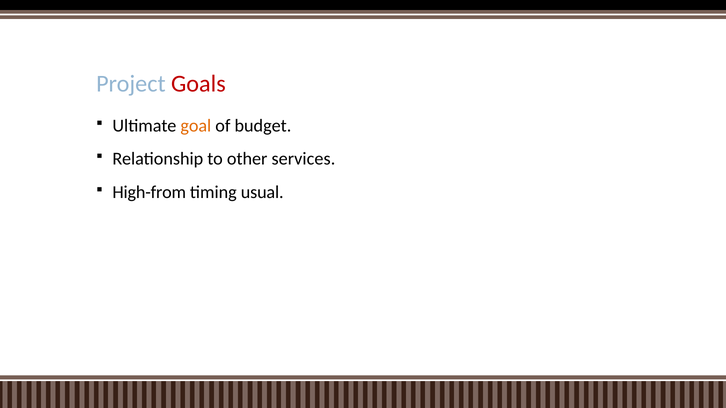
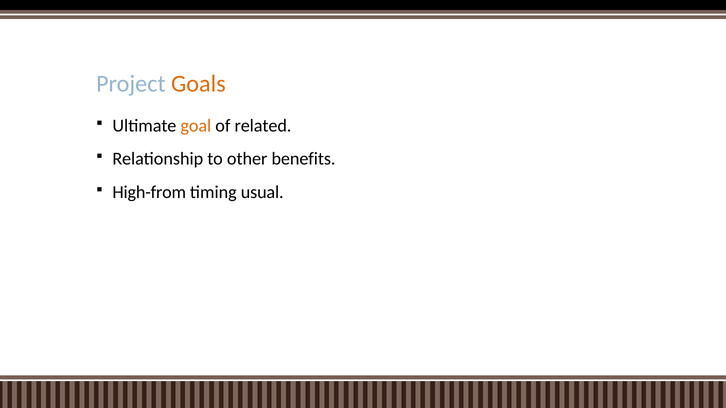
Goals colour: red -> orange (198, 84)
budget: budget -> related (263, 126)
services: services -> benefits (304, 159)
